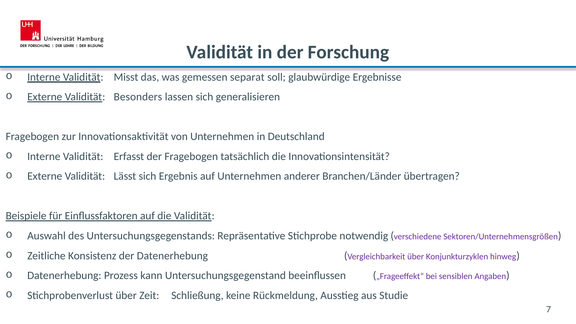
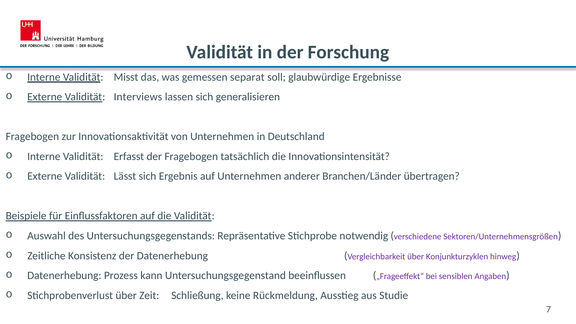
Besonders: Besonders -> Interviews (138, 97)
